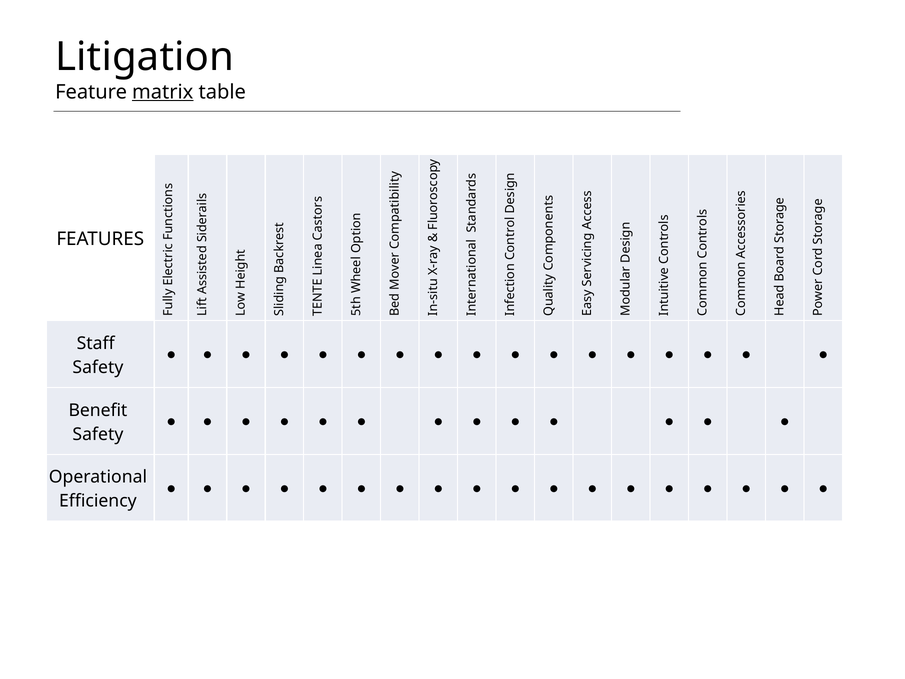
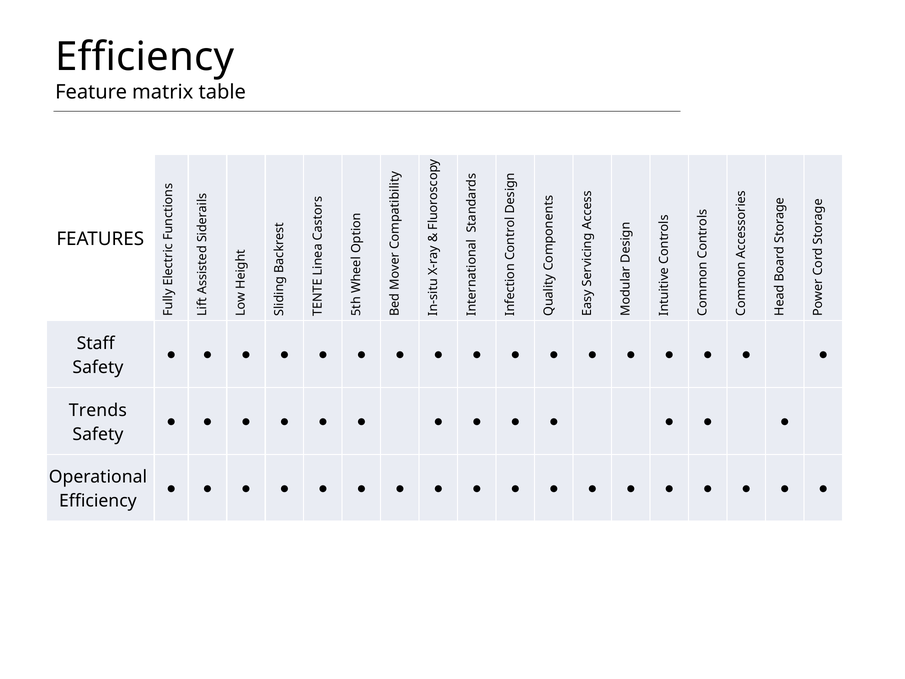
Litigation: Litigation -> Efficiency (145, 57)
matrix underline: present -> none (163, 92)
Benefit: Benefit -> Trends (98, 410)
